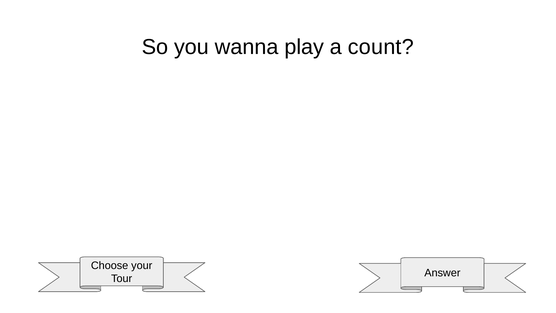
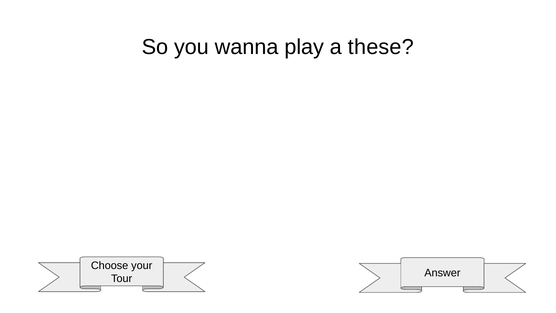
count: count -> these (381, 47)
